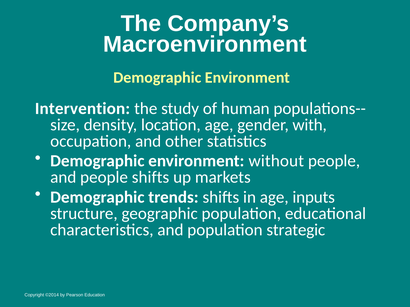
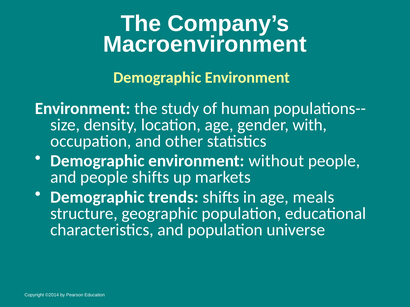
Intervention: Intervention -> Environment (83, 109)
inputs: inputs -> meals (313, 197)
strategic: strategic -> universe (296, 230)
